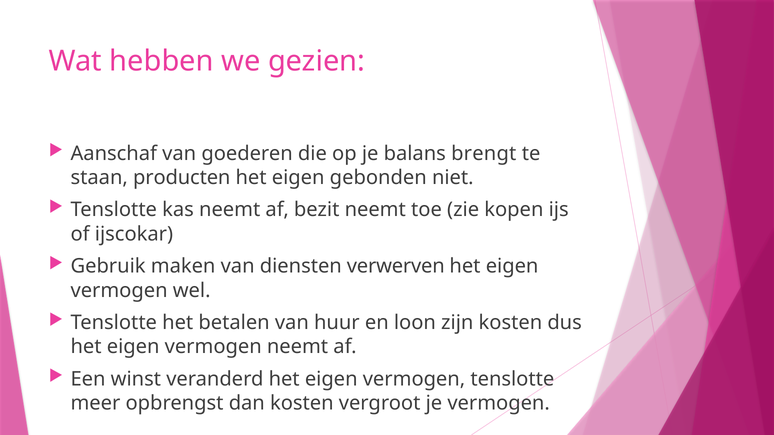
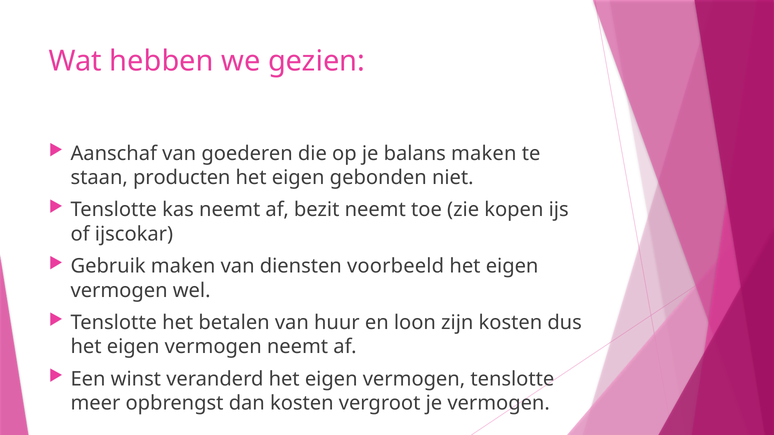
balans brengt: brengt -> maken (484, 154)
verwerven: verwerven -> voorbeeld (396, 266)
